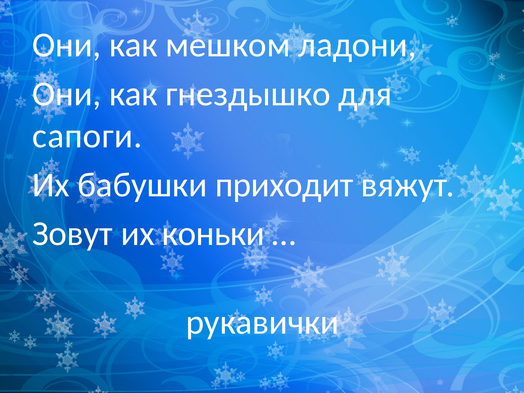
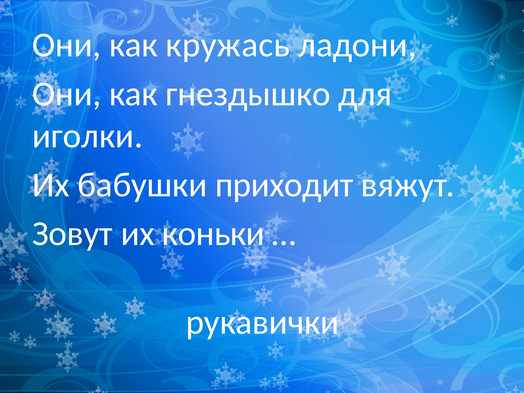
мешком: мешком -> кружась (228, 45)
сапоги: сапоги -> иголки (87, 136)
